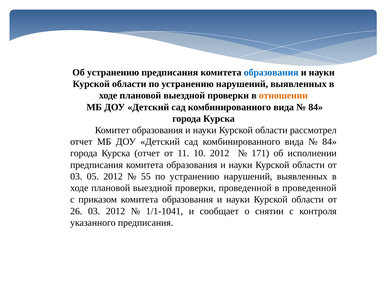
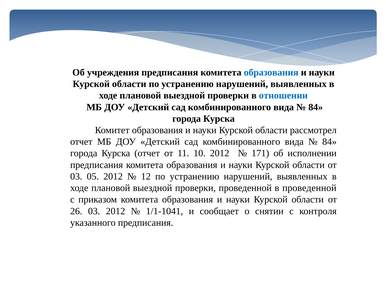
Об устранению: устранению -> учреждения (113, 73)
отношении colour: orange -> blue (283, 96)
55: 55 -> 12 (146, 177)
